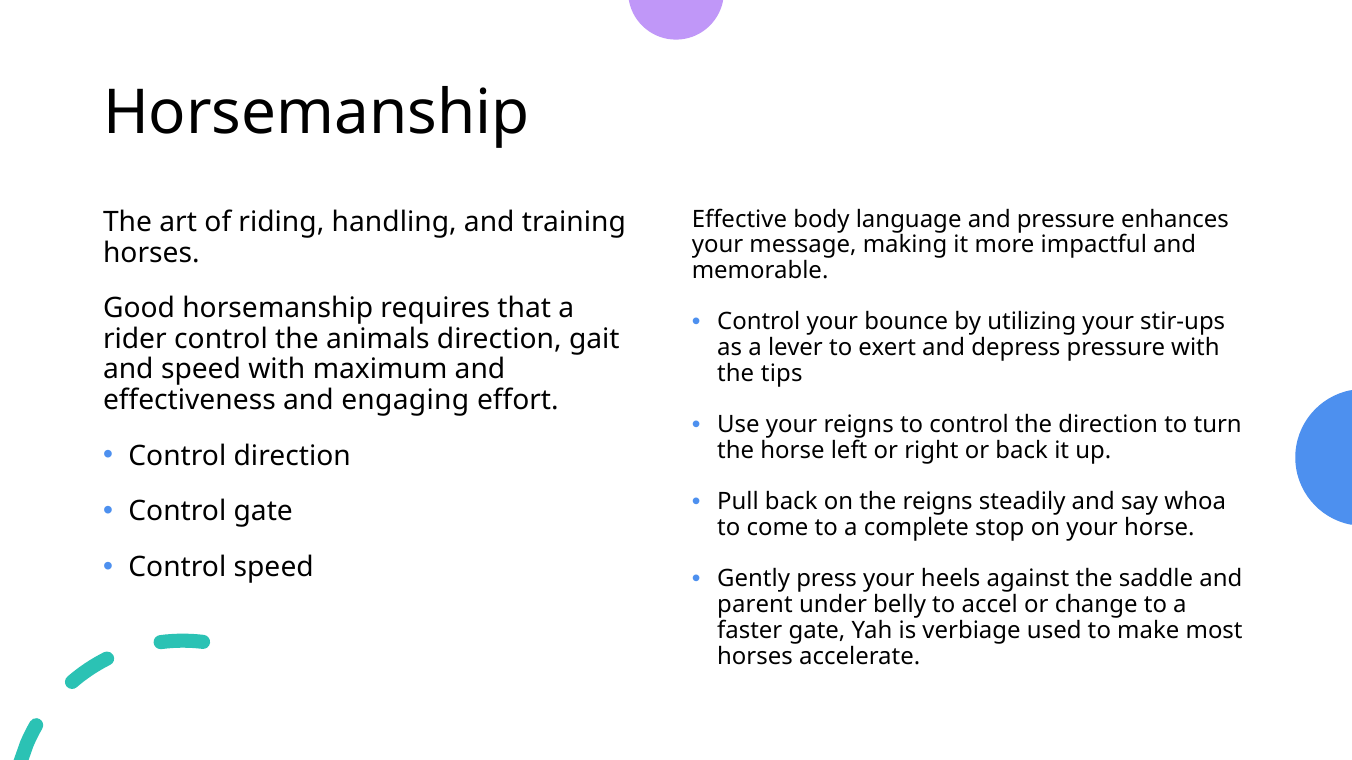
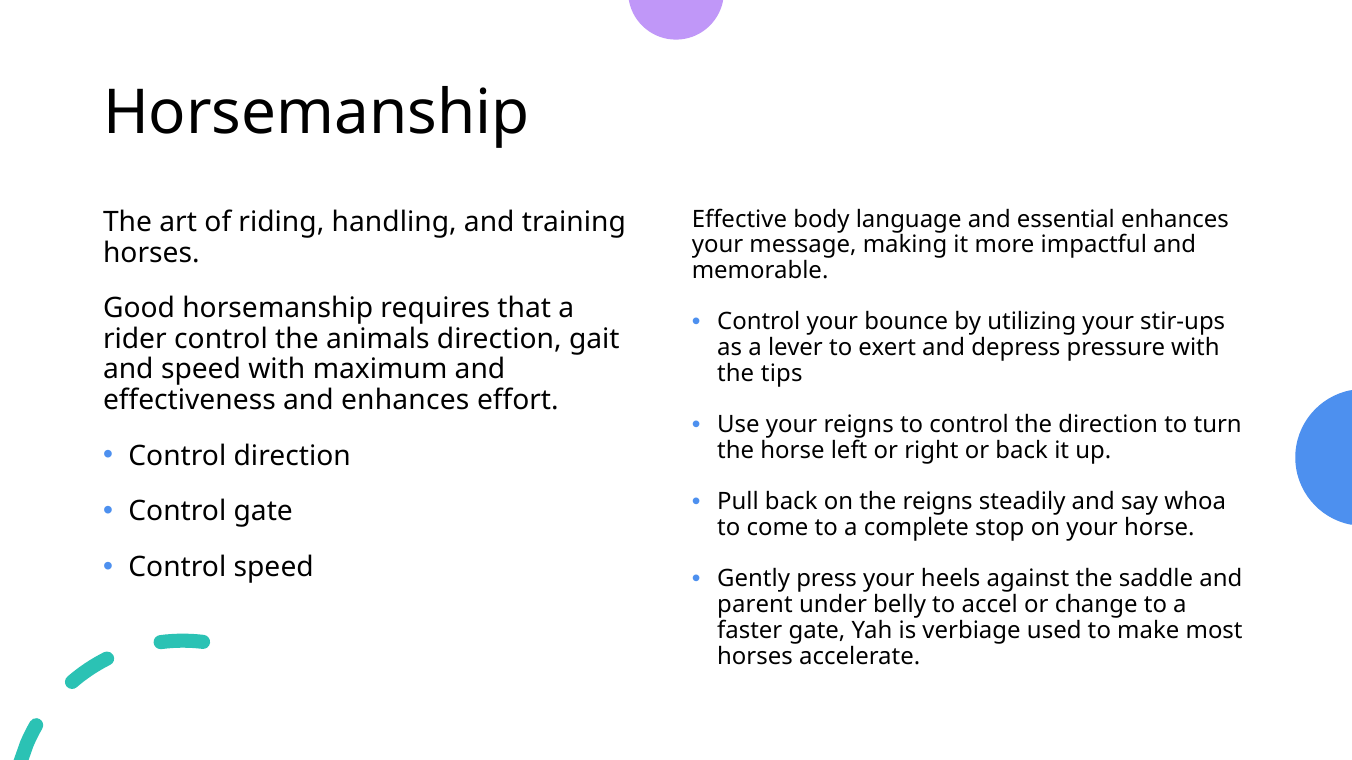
and pressure: pressure -> essential (1066, 219)
and engaging: engaging -> enhances (405, 400)
